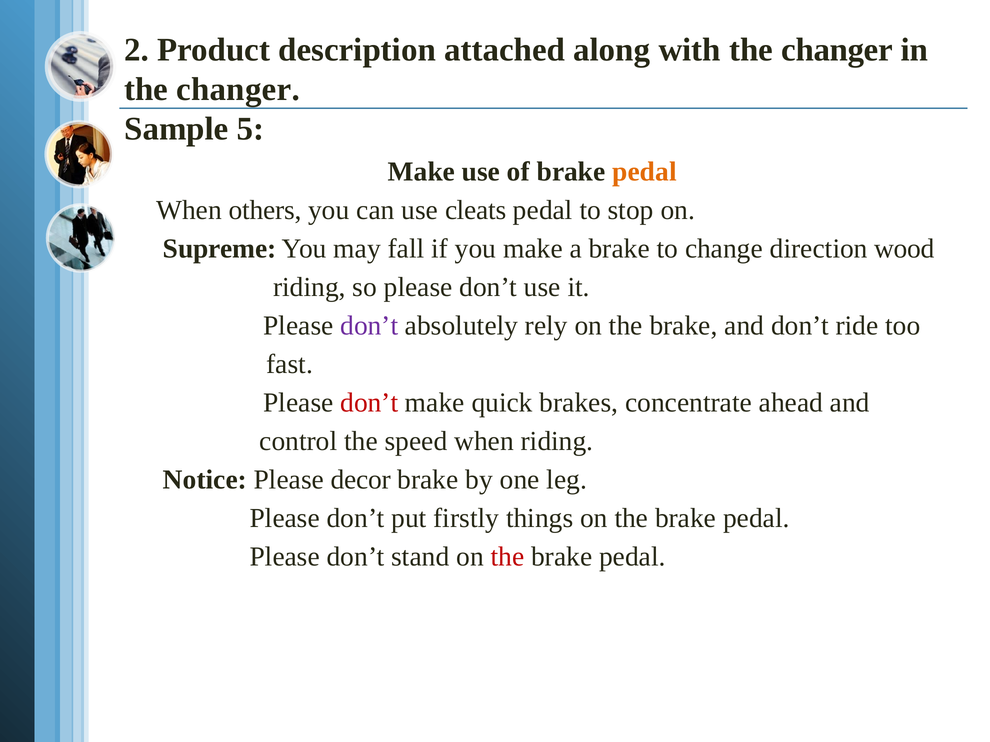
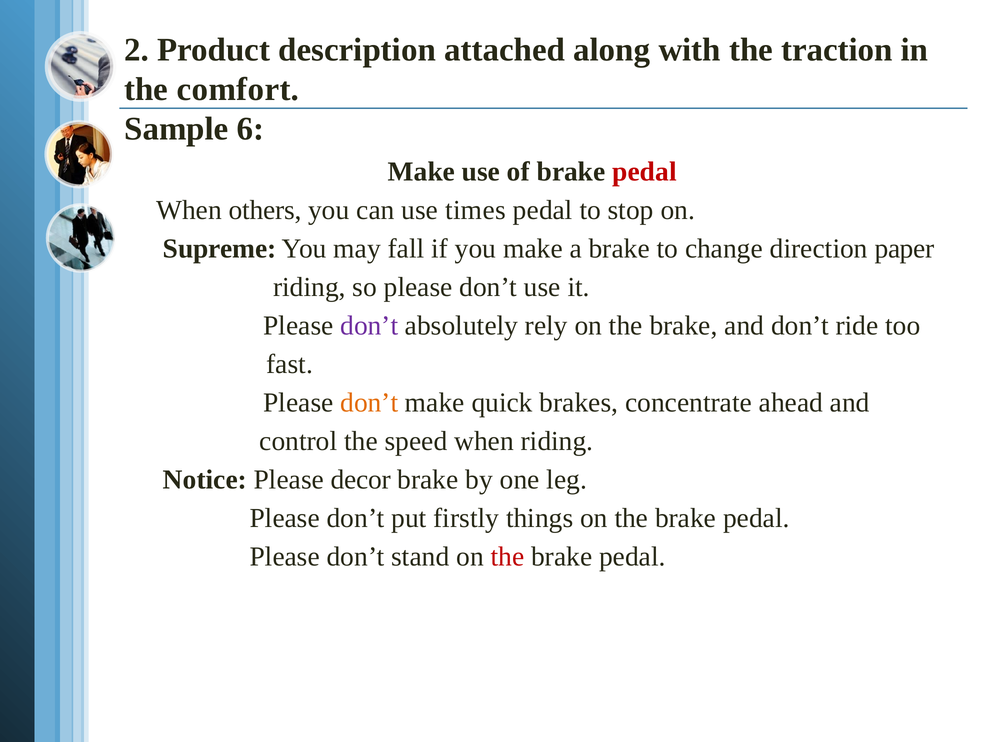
with the changer: changer -> traction (837, 50)
changer: changer -> comfort (238, 89)
5: 5 -> 6 (251, 129)
pedal colour: orange -> red (644, 172)
cleats: cleats -> times (475, 210)
wood: wood -> paper (905, 249)
don’t colour: red -> orange (369, 403)
